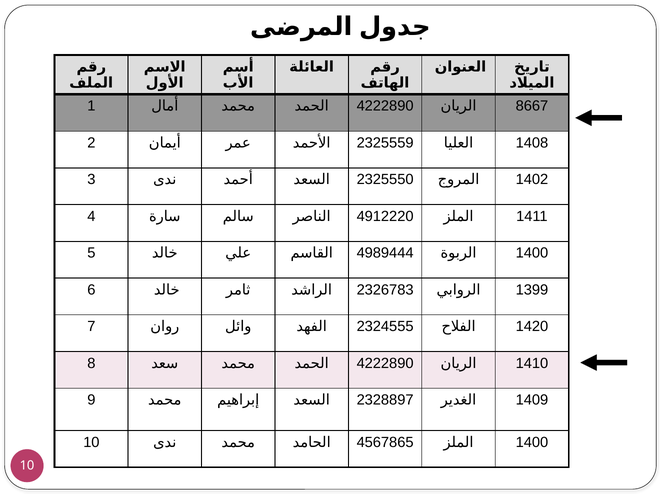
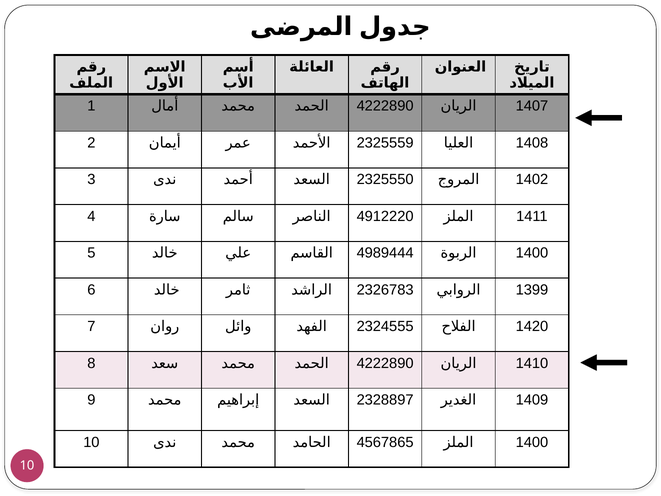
8667: 8667 -> 1407 (532, 106)
